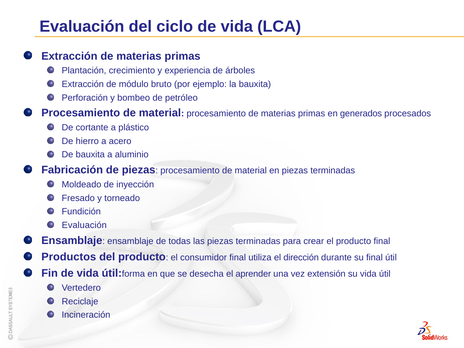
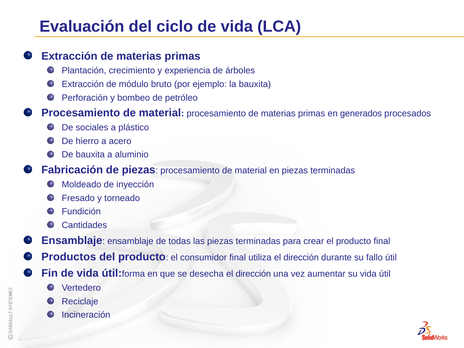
cortante: cortante -> sociales (92, 128)
Evaluación: Evaluación -> Cantidades (84, 225)
su final: final -> fallo (374, 258)
desecha el aprender: aprender -> dirección (253, 274)
extensión: extensión -> aumentar (326, 274)
